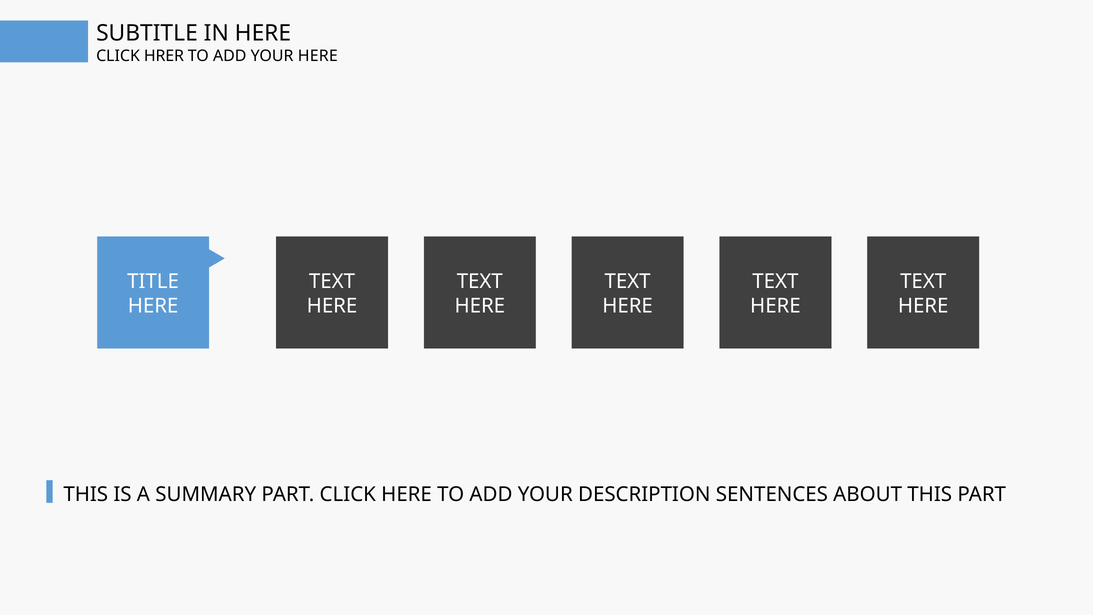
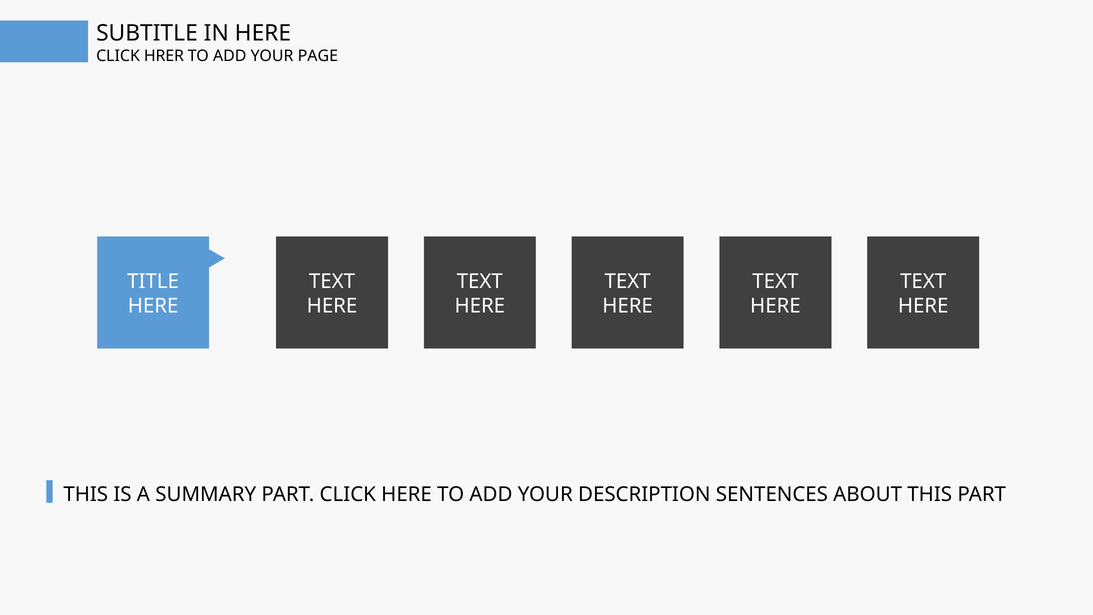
YOUR HERE: HERE -> PAGE (318, 56)
